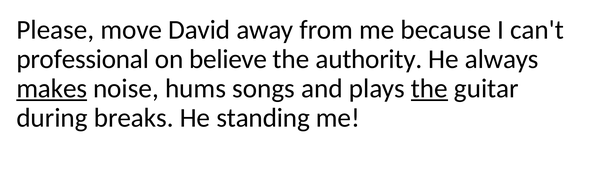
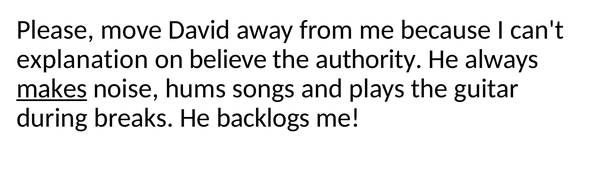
professional: professional -> explanation (82, 59)
the underline: present -> none (429, 89)
standing: standing -> backlogs (263, 118)
